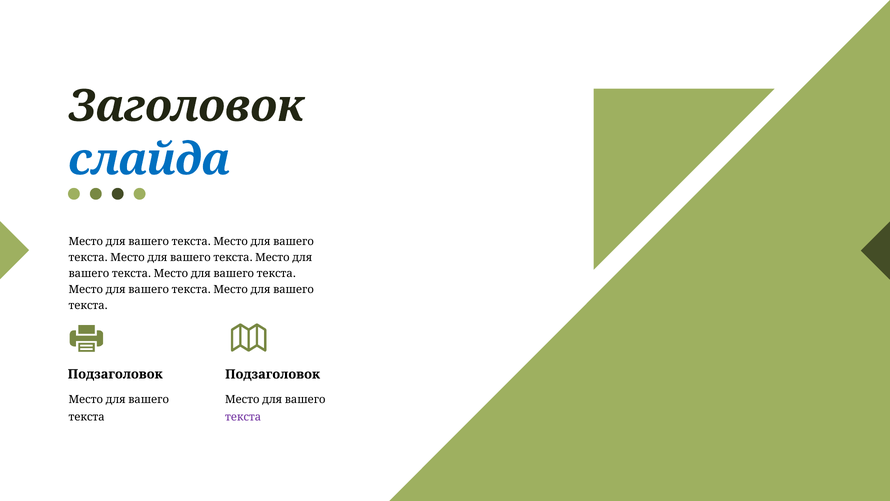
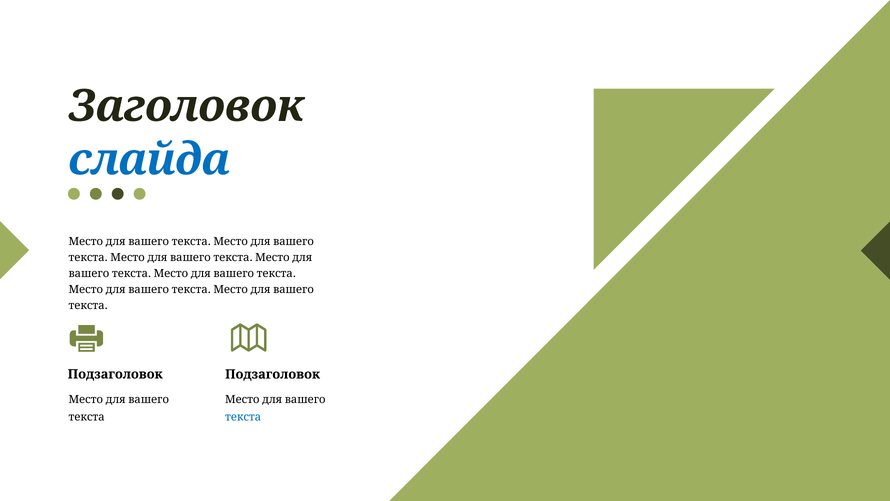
текста colour: purple -> blue (243, 417)
